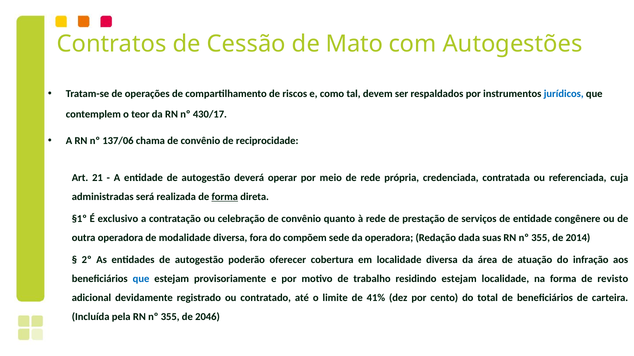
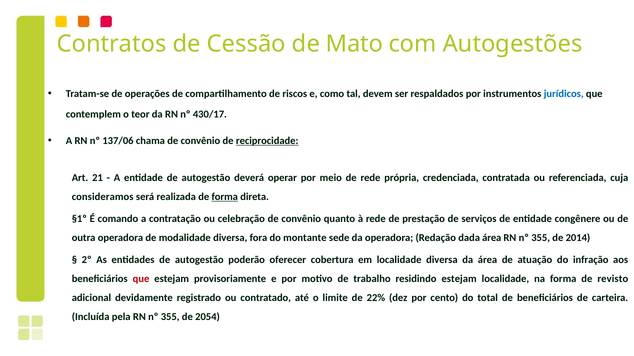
reciprocidade underline: none -> present (267, 141)
administradas: administradas -> consideramos (103, 197)
exclusivo: exclusivo -> comando (118, 219)
compõem: compõem -> montante (305, 238)
dada suas: suas -> área (492, 238)
que colour: blue -> red (141, 279)
41%: 41% -> 22% (376, 298)
2046: 2046 -> 2054 (208, 317)
